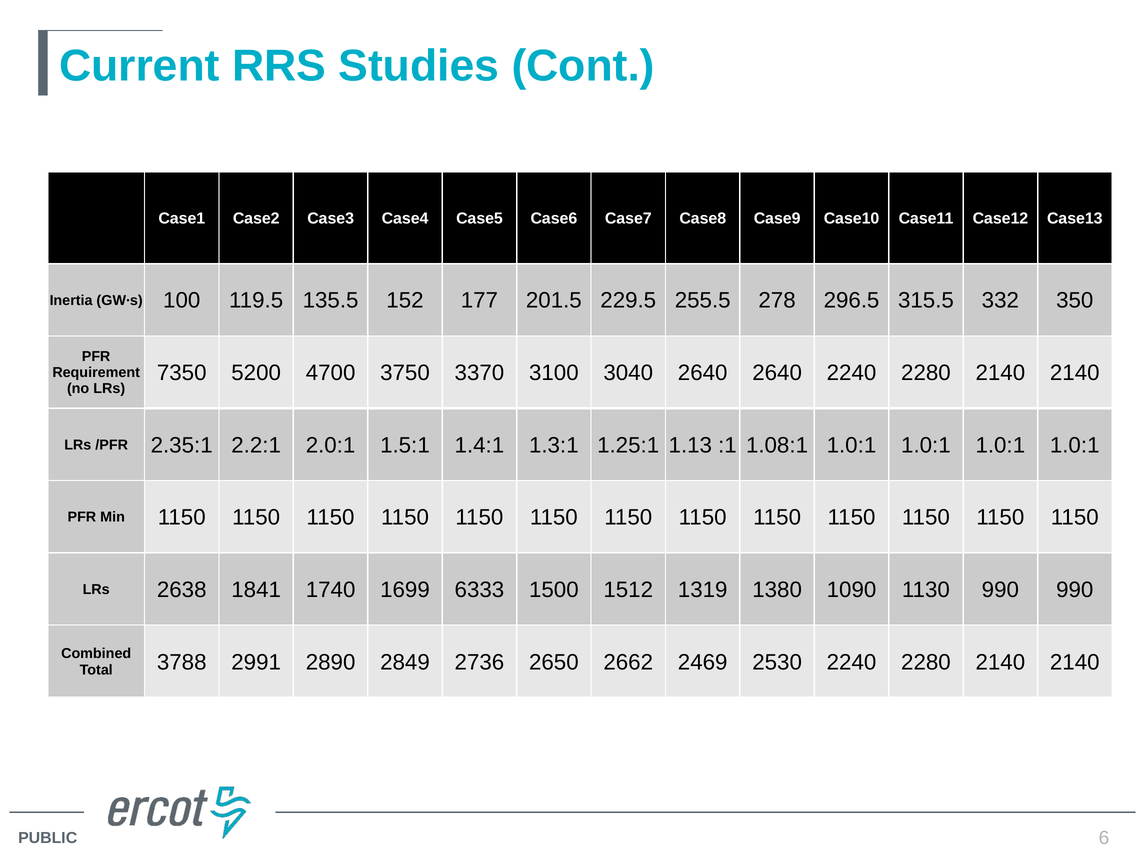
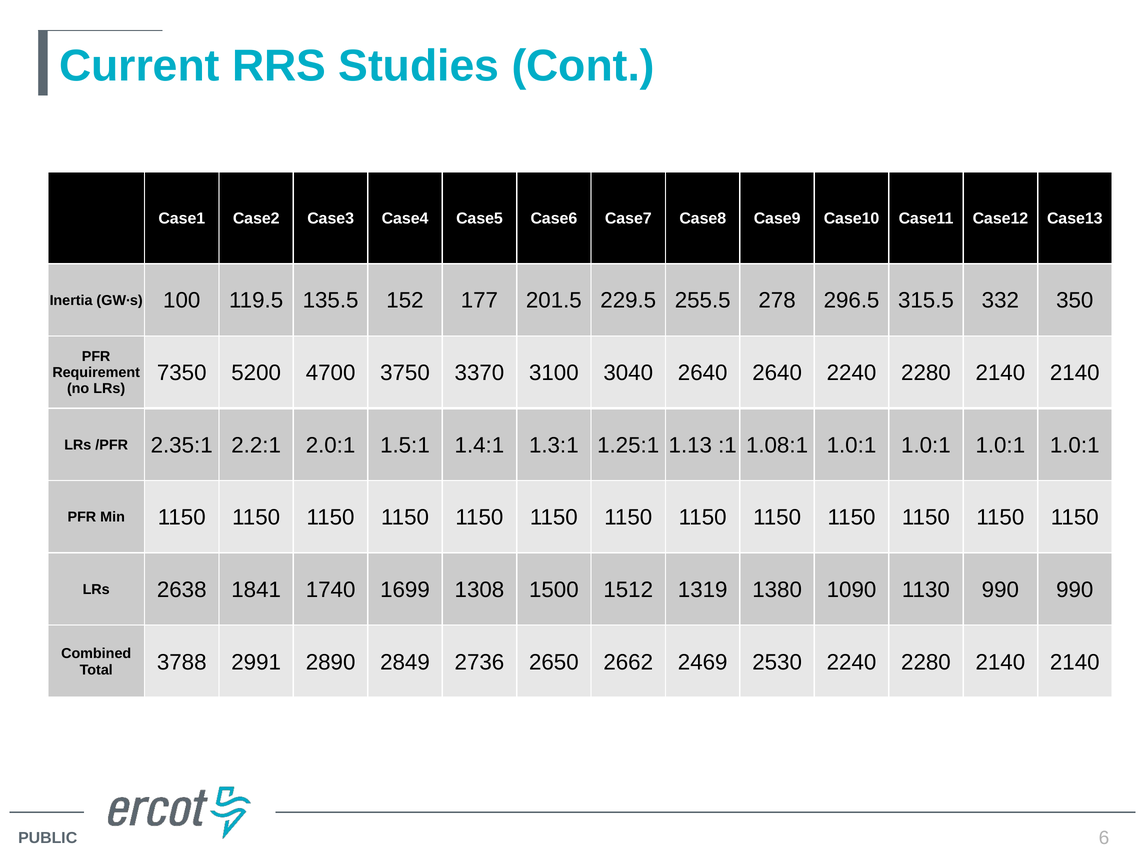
6333: 6333 -> 1308 (479, 590)
